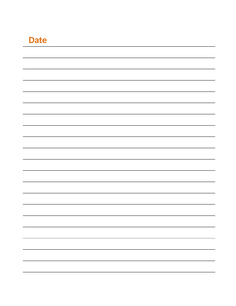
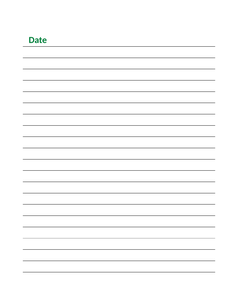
Date colour: orange -> green (38, 40)
